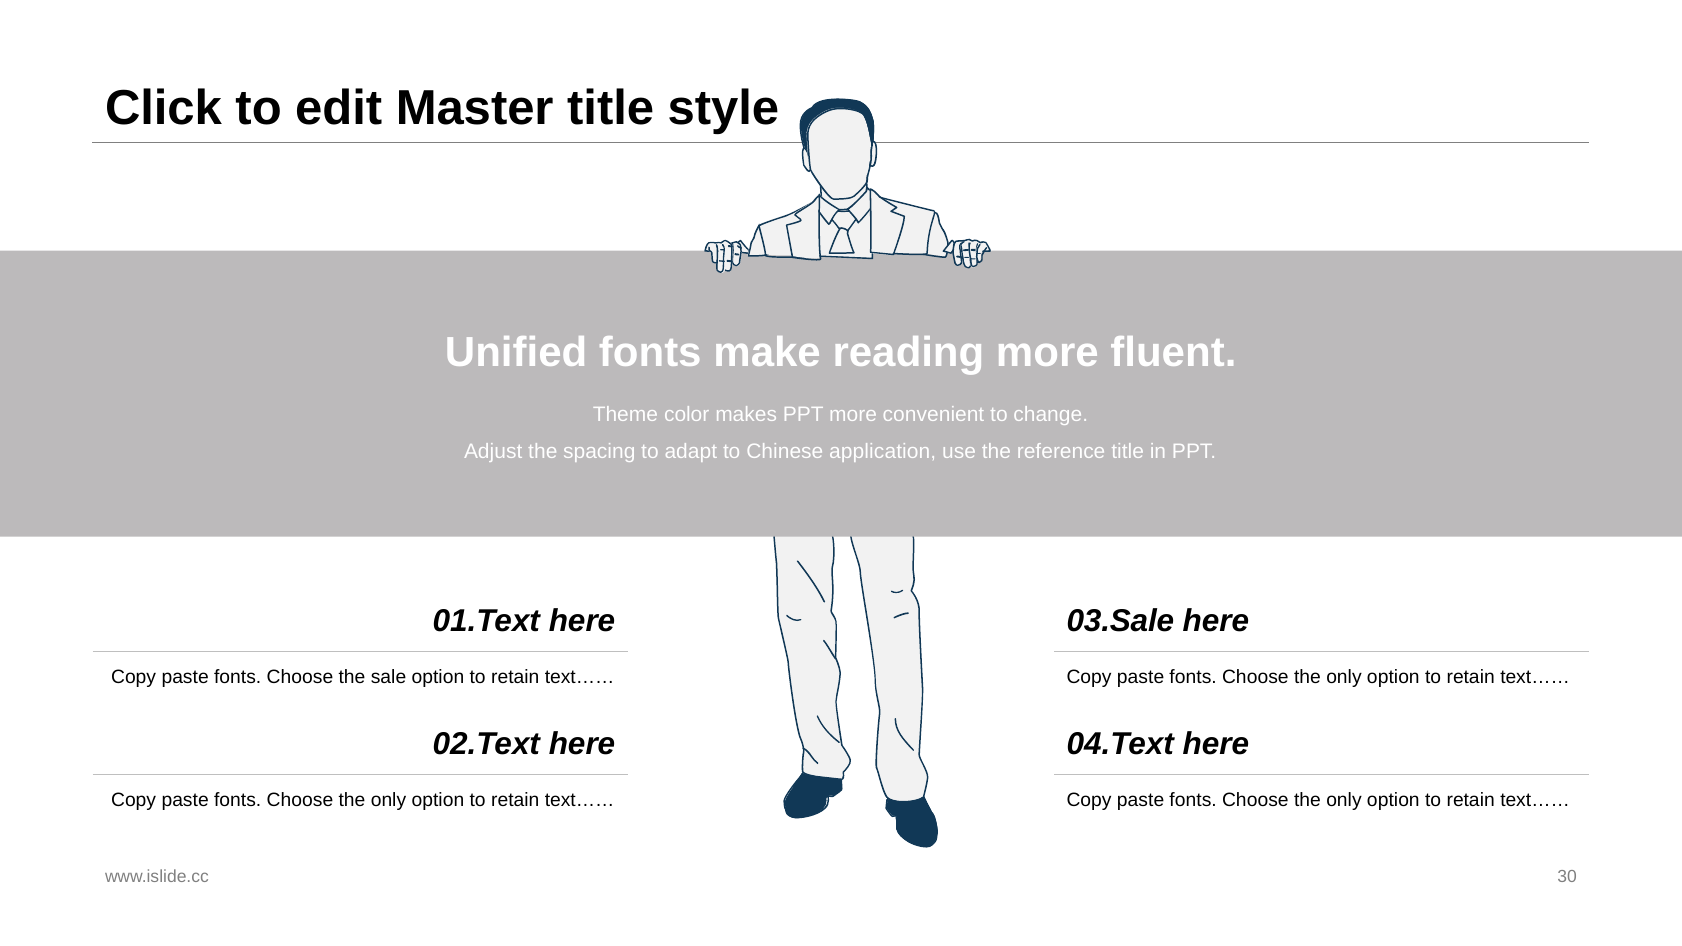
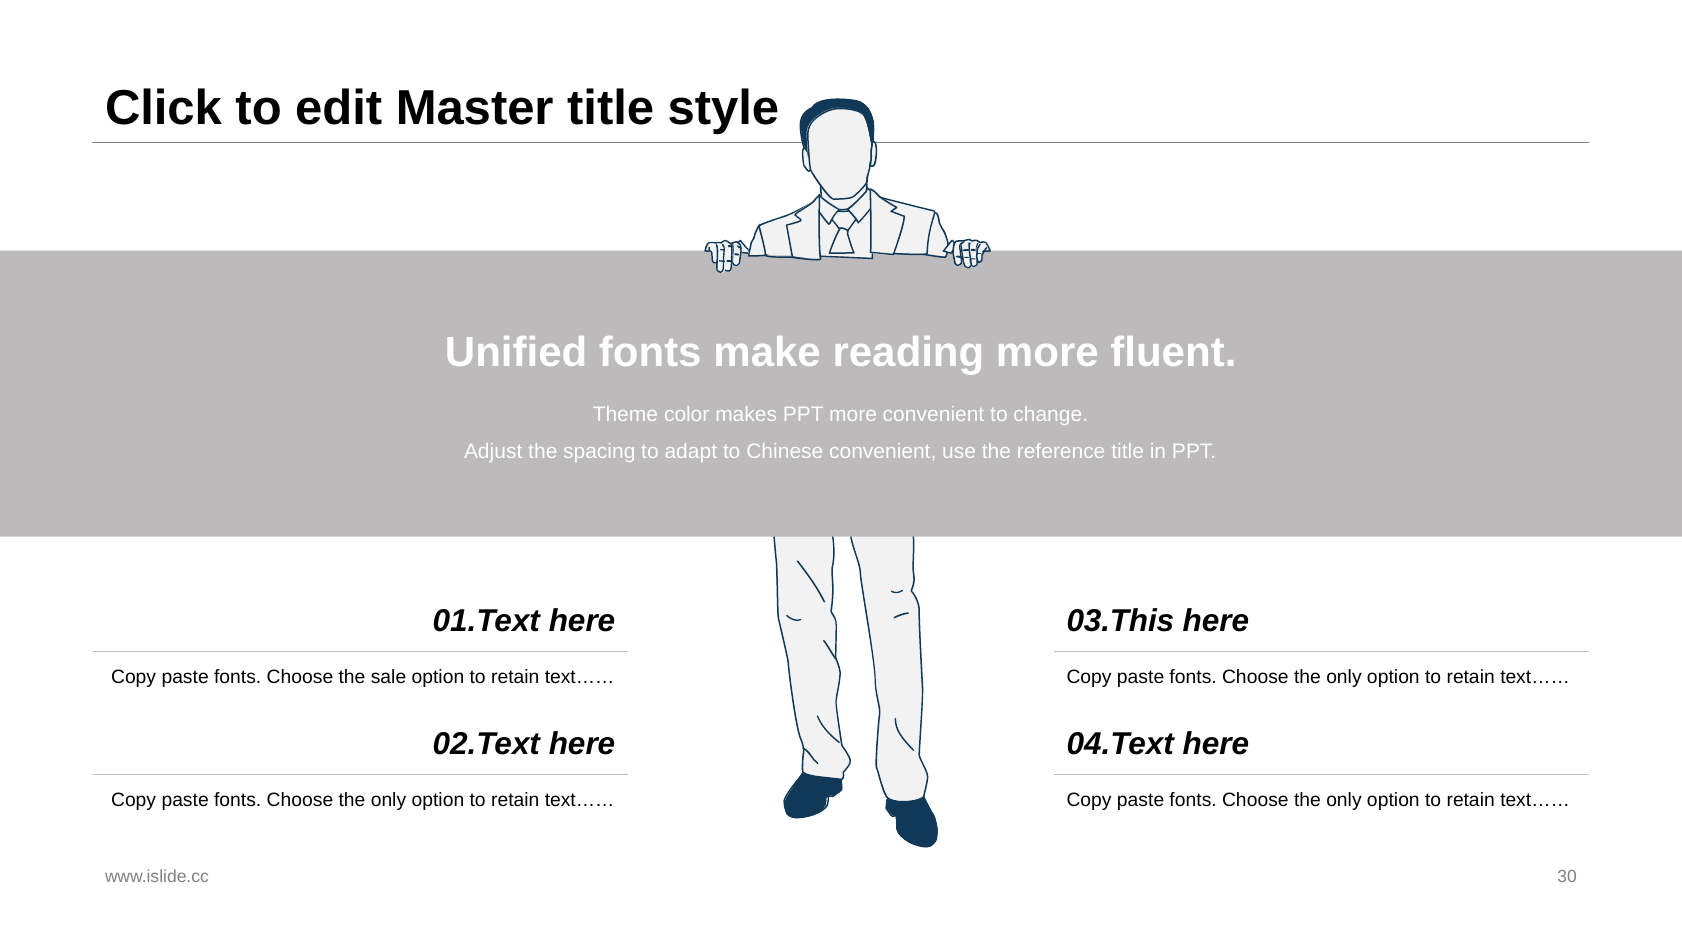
Chinese application: application -> convenient (883, 452)
03.Sale: 03.Sale -> 03.This (1120, 622)
